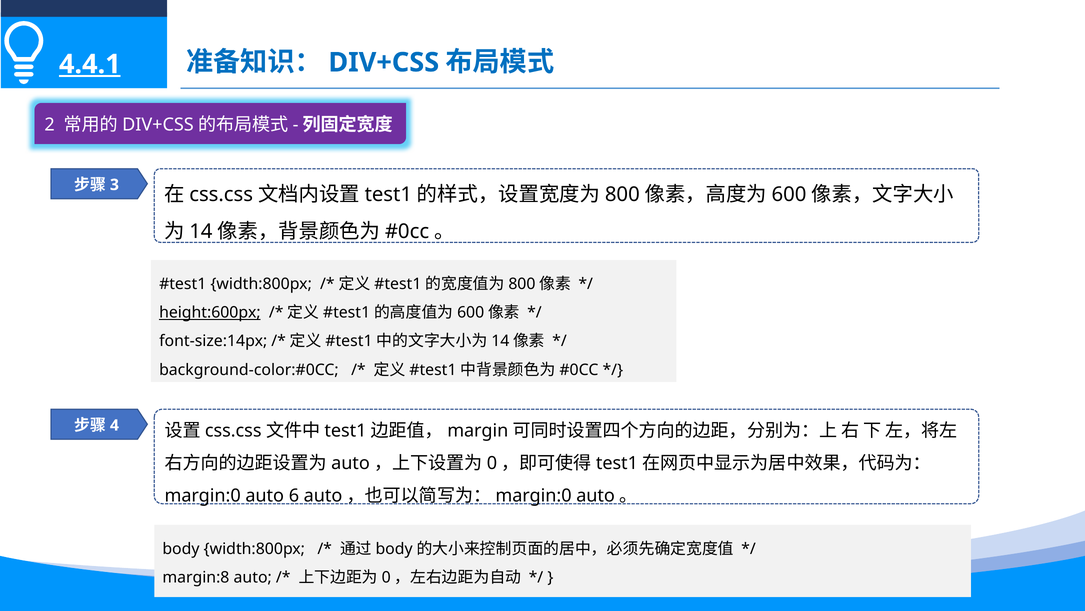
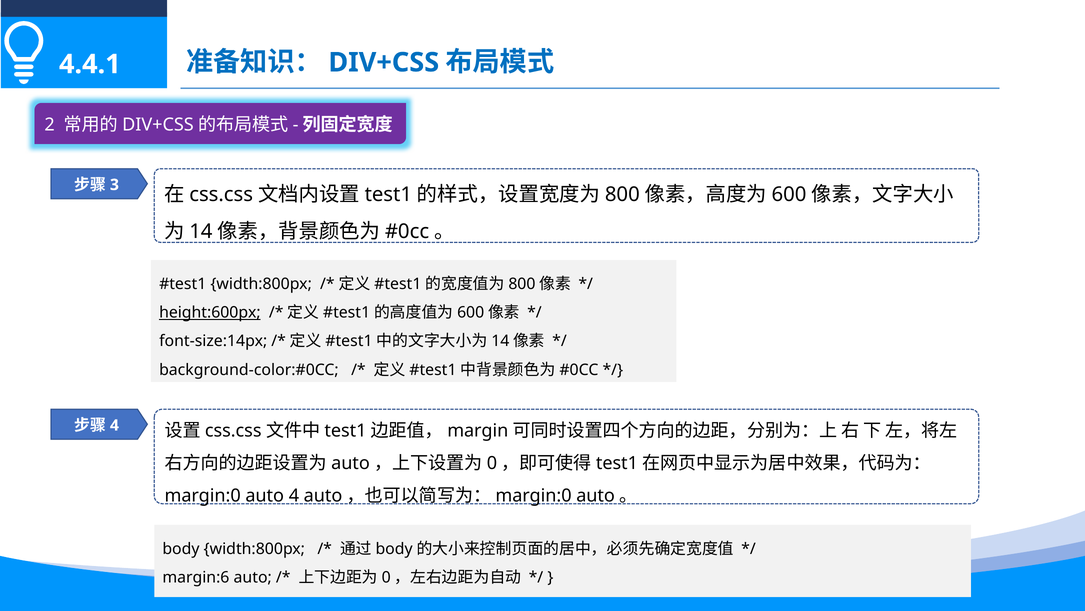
4.4.1 underline: present -> none (90, 64)
auto 6: 6 -> 4 (294, 495)
margin:8: margin:8 -> margin:6 (196, 577)
